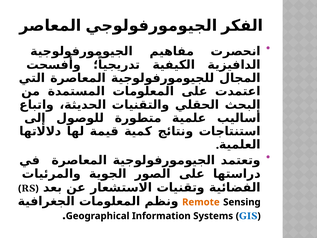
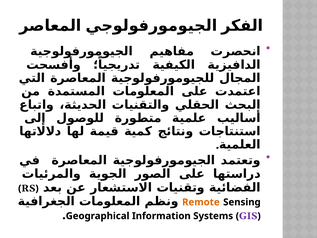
GIS colour: blue -> purple (248, 216)
